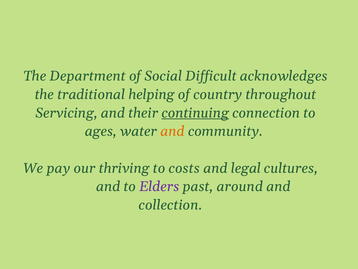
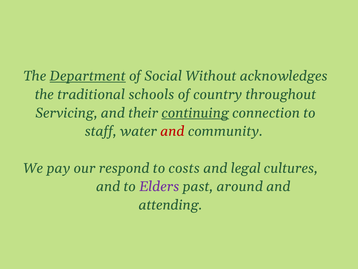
Department underline: none -> present (88, 76)
Difficult: Difficult -> Without (211, 76)
helping: helping -> schools (151, 94)
ages: ages -> staff (101, 131)
and colour: orange -> red (173, 131)
thriving: thriving -> respond (124, 168)
collection: collection -> attending (171, 205)
